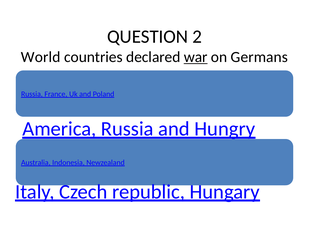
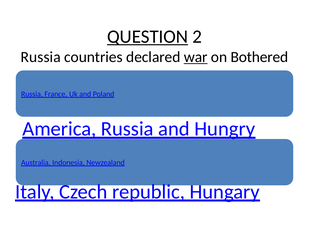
QUESTION underline: none -> present (148, 37)
World: World -> Russia (41, 57)
Germans: Germans -> Bothered (259, 57)
